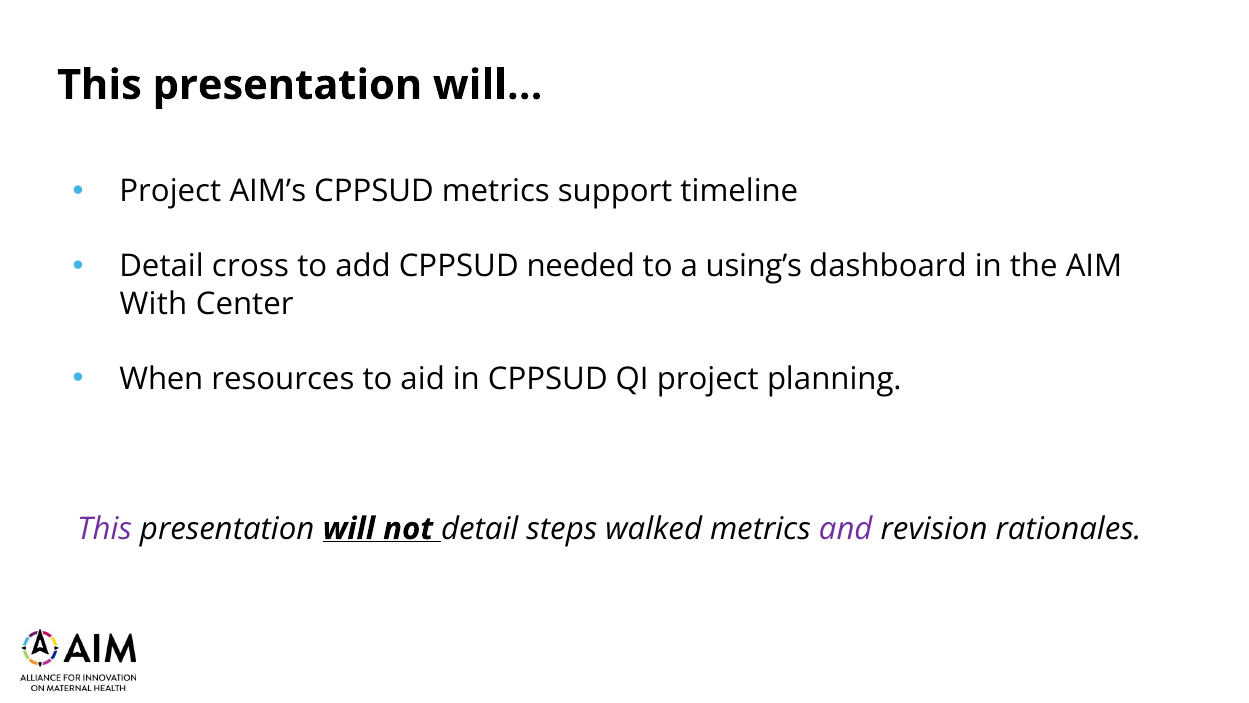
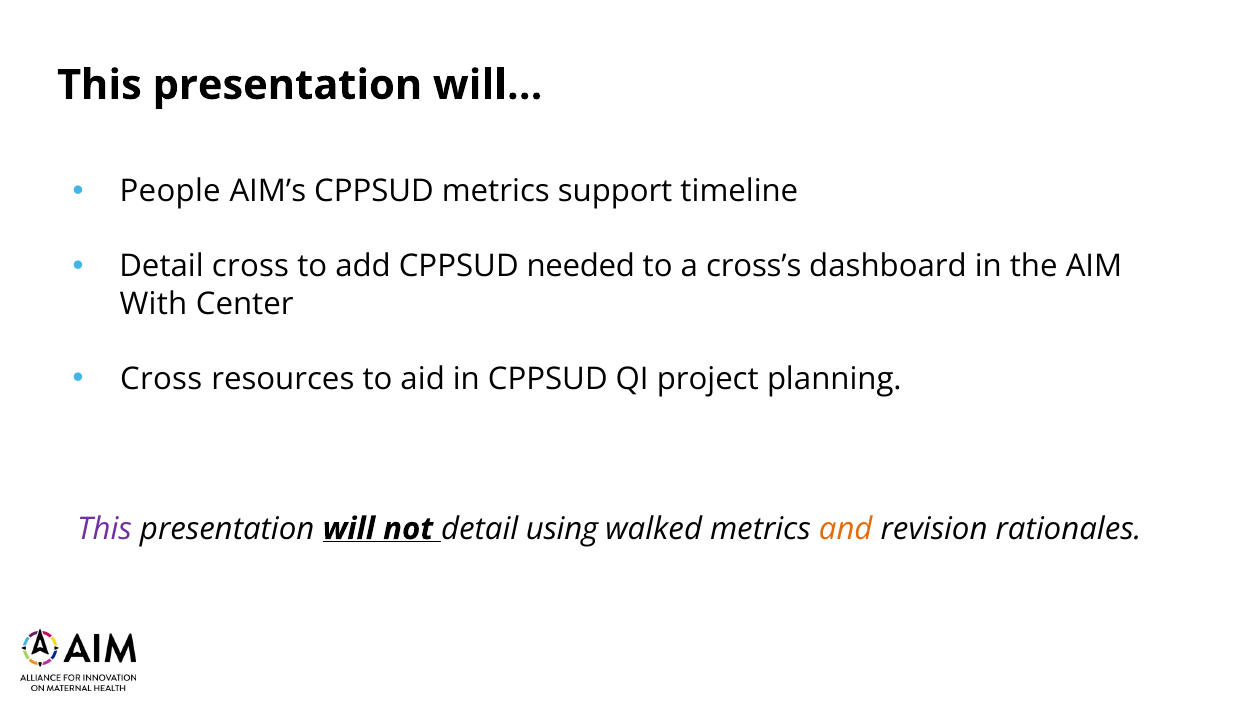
Project: Project -> People (170, 191)
using’s: using’s -> cross’s (754, 266)
When: When -> Cross (161, 379)
steps: steps -> using (562, 529)
and colour: purple -> orange (846, 529)
